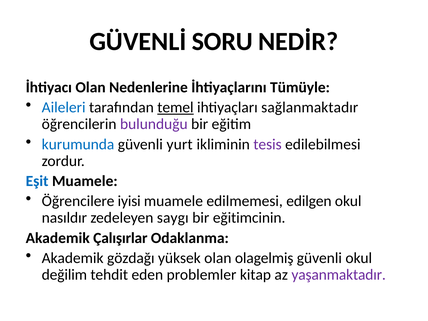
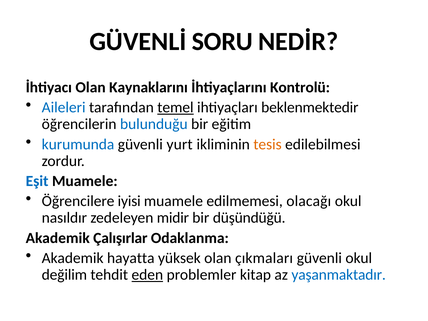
Nedenlerine: Nedenlerine -> Kaynaklarını (148, 87)
Tümüyle: Tümüyle -> Kontrolü (300, 87)
sağlanmaktadır: sağlanmaktadır -> beklenmektedir (310, 107)
bulunduğu colour: purple -> blue (154, 124)
tesis colour: purple -> orange (268, 144)
edilgen: edilgen -> olacağı (309, 201)
saygı: saygı -> midir (173, 218)
eğitimcinin: eğitimcinin -> düşündüğü (249, 218)
gözdağı: gözdağı -> hayatta (131, 258)
olagelmiş: olagelmiş -> çıkmaları (264, 258)
eden underline: none -> present (147, 275)
yaşanmaktadır colour: purple -> blue (339, 275)
